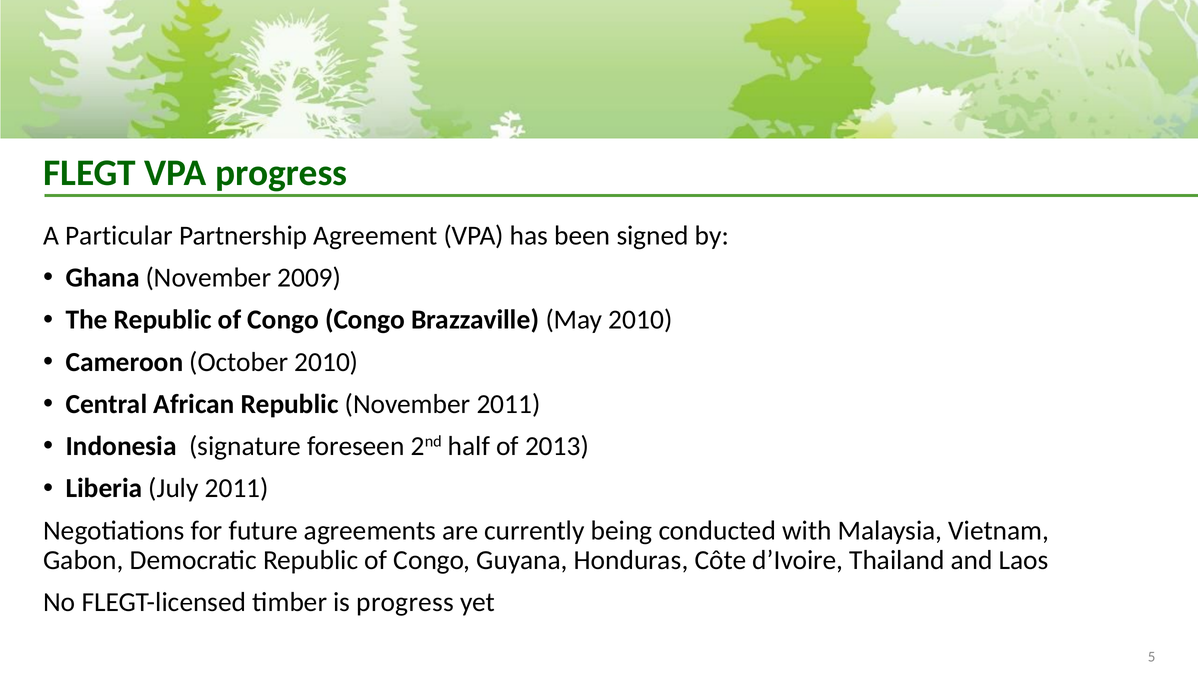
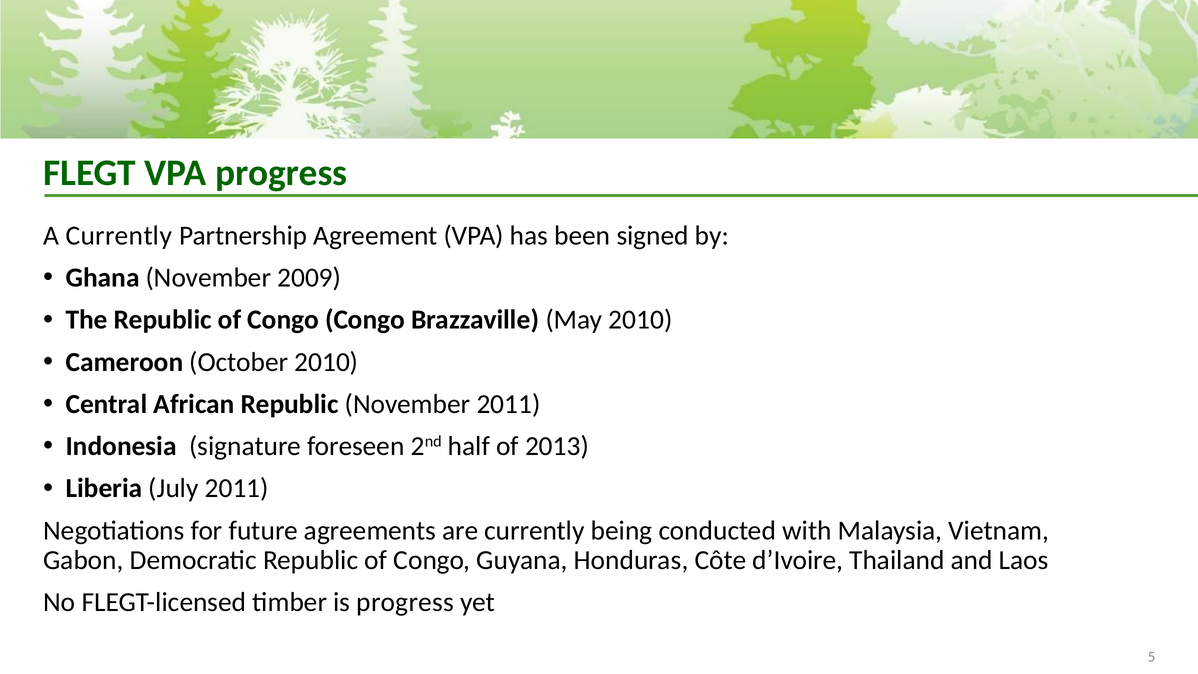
A Particular: Particular -> Currently (119, 235)
